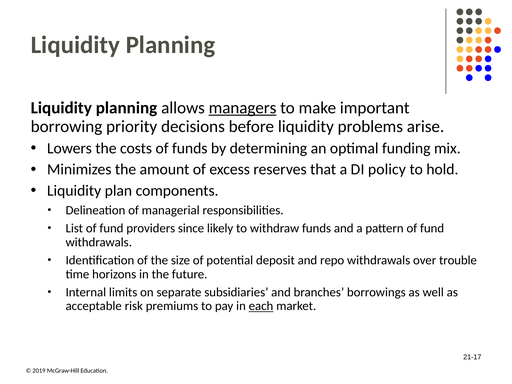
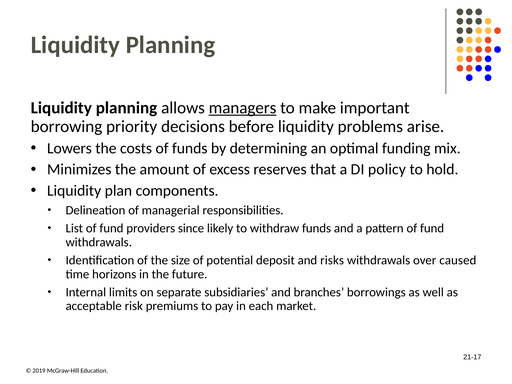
repo: repo -> risks (332, 260)
trouble: trouble -> caused (458, 260)
each underline: present -> none (261, 306)
